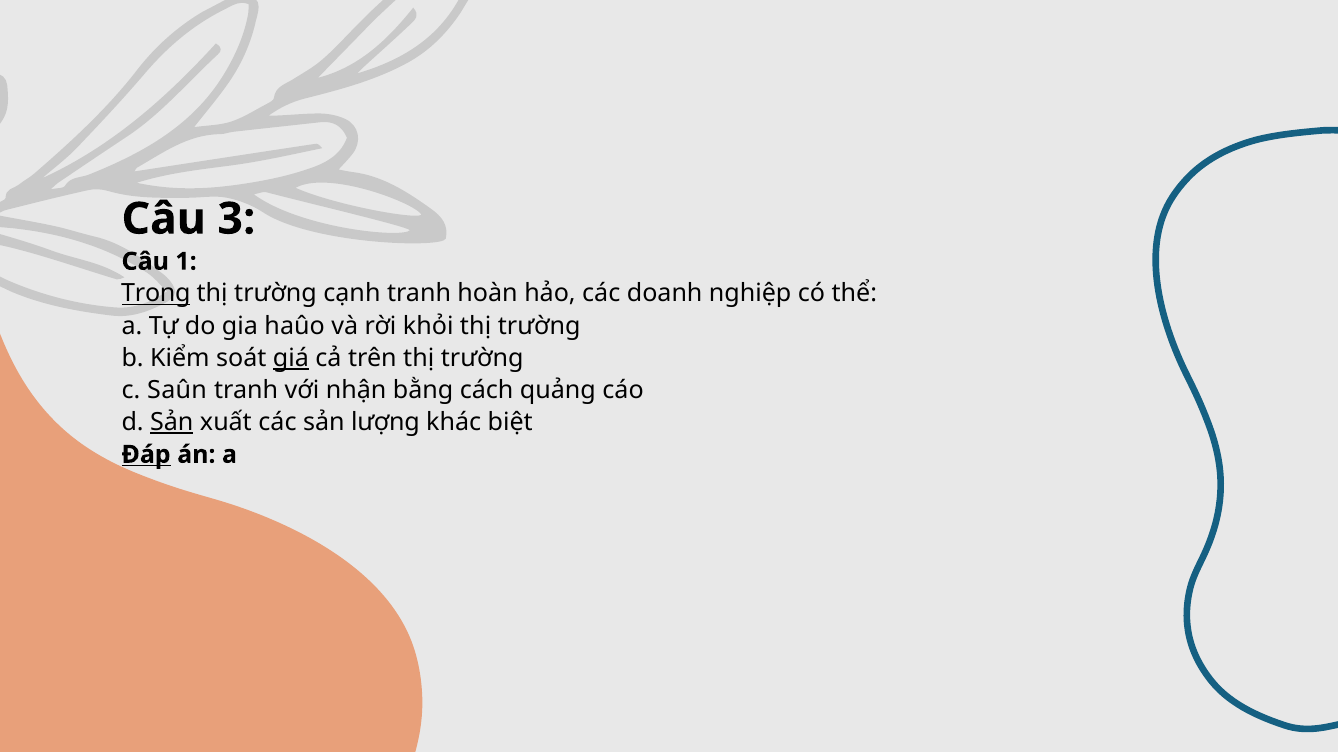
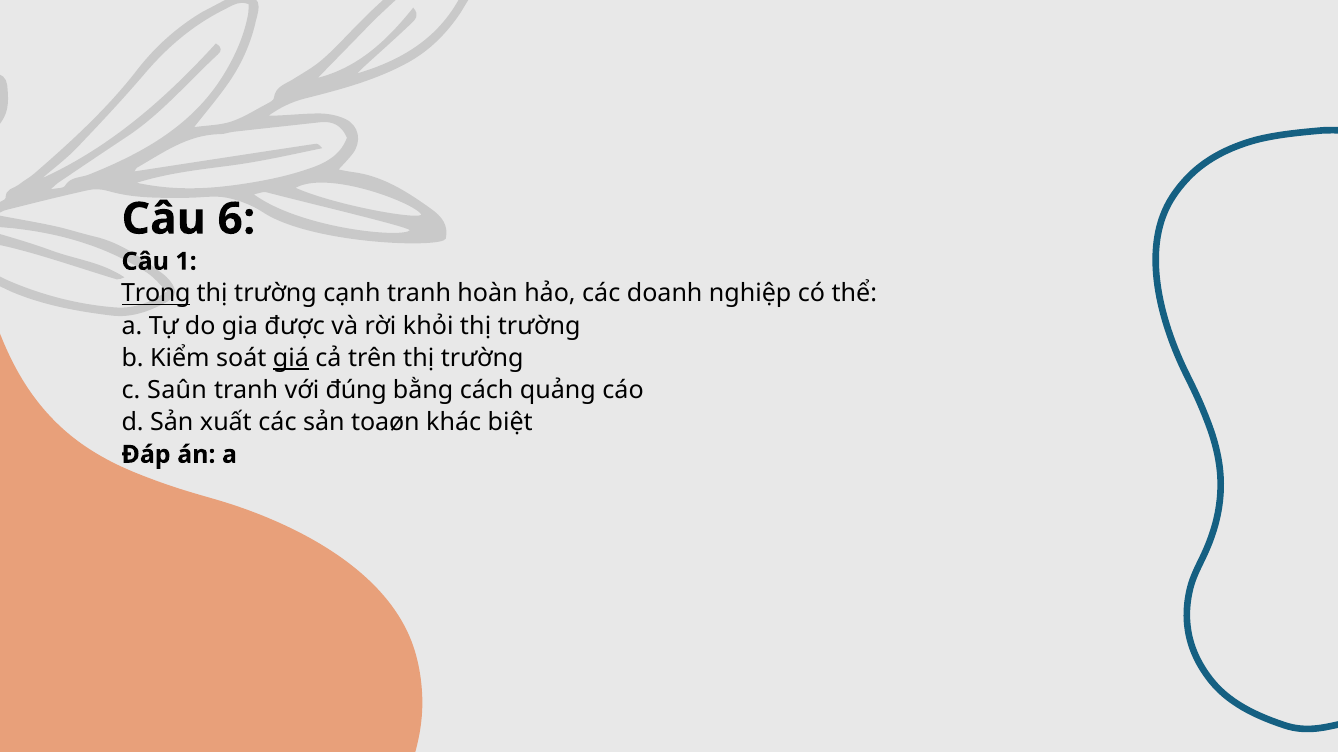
3: 3 -> 6 (236, 219)
haûo: haûo -> được (295, 326)
nhận: nhận -> đúng (356, 390)
Sản underline: present -> none (172, 423)
lượng: lượng -> toaøn (385, 423)
Đáp underline: present -> none (146, 455)
